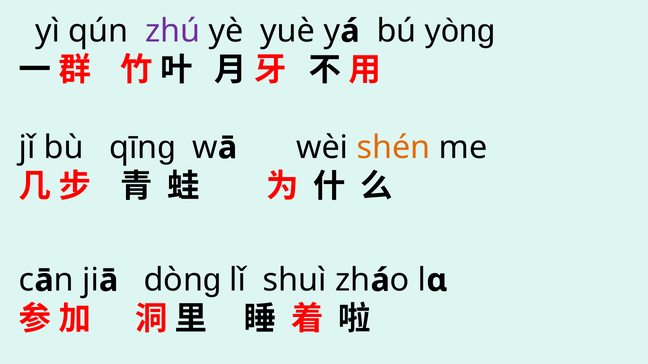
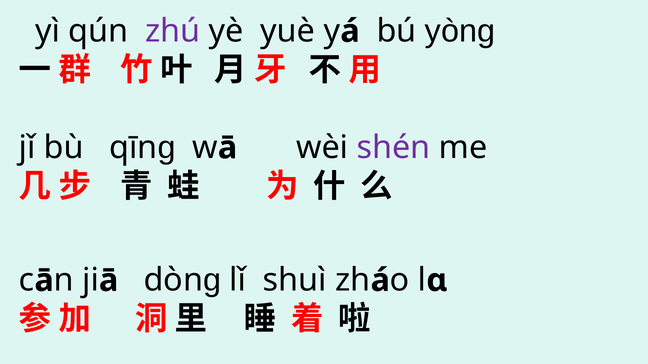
shén colour: orange -> purple (393, 148)
